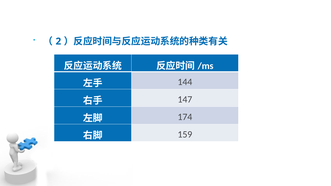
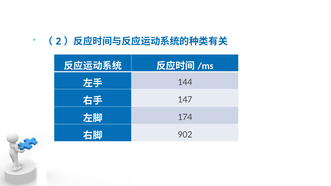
159: 159 -> 902 (185, 134)
